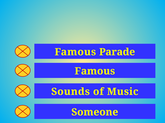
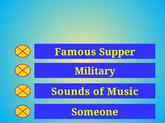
Parade: Parade -> Supper (117, 52)
Famous: Famous -> Military (95, 72)
